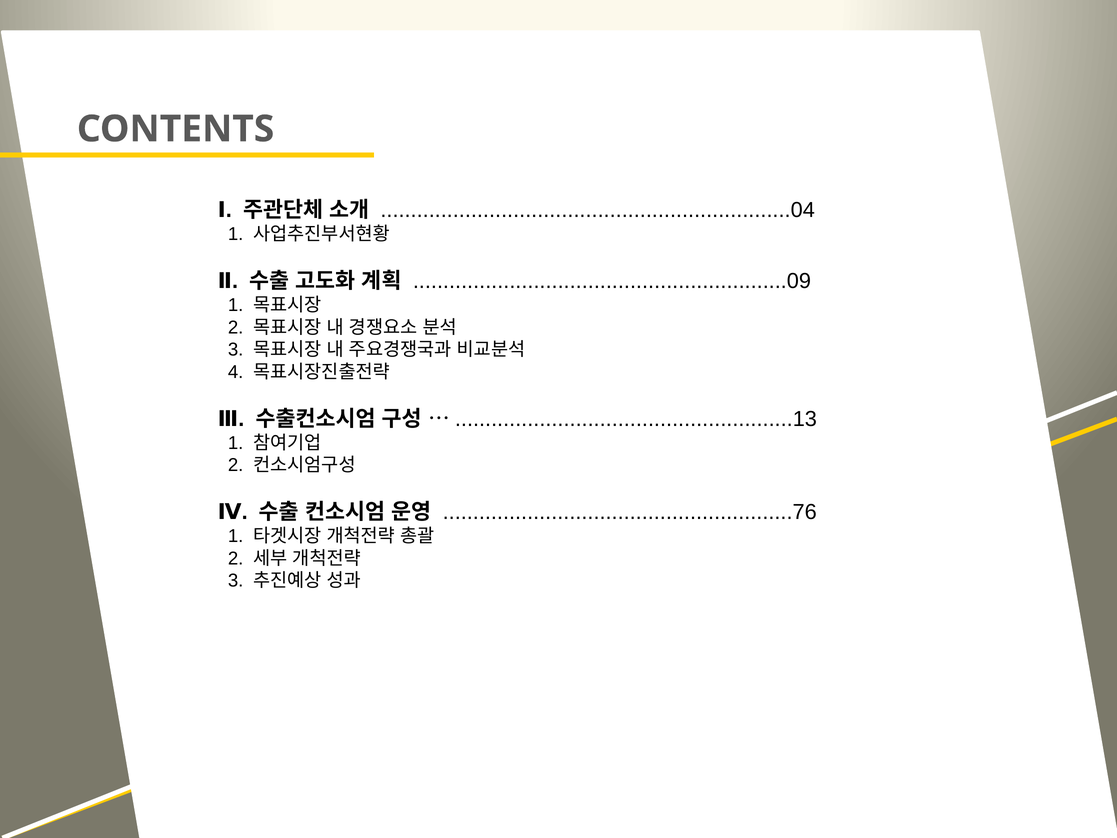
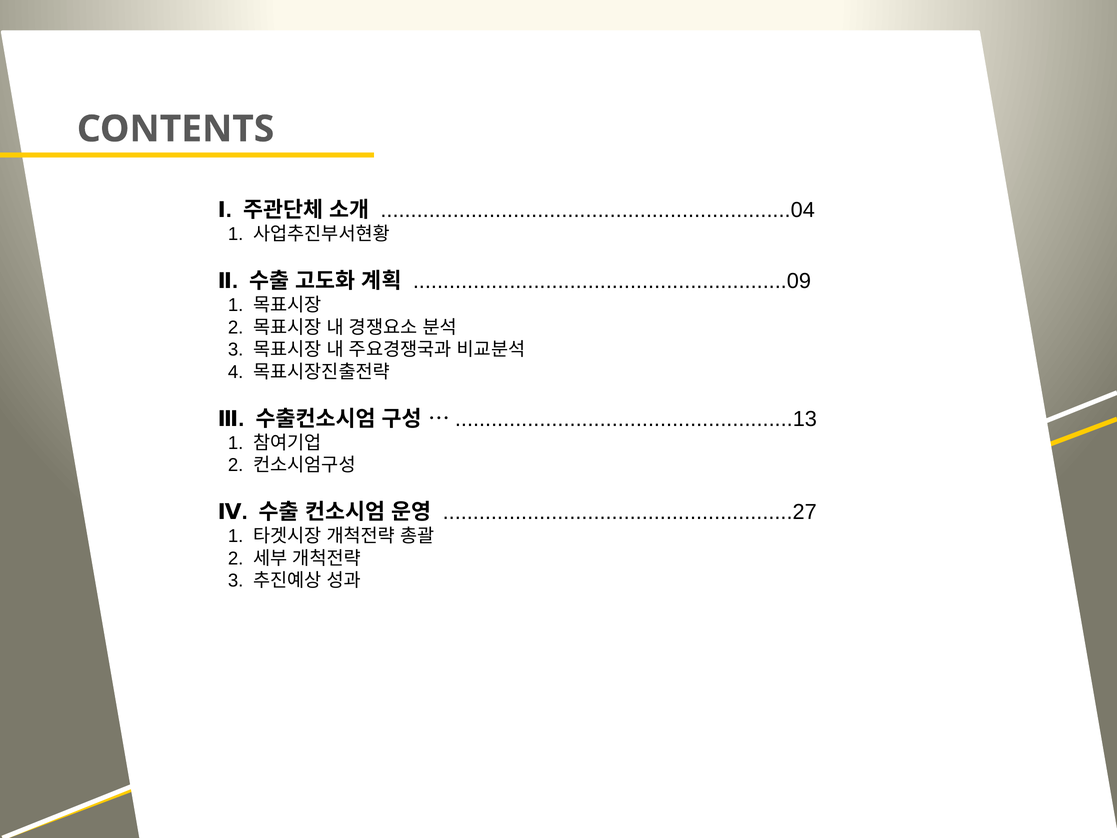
..........................................................76: ..........................................................76 -> ..........................................................27 (630, 512)
